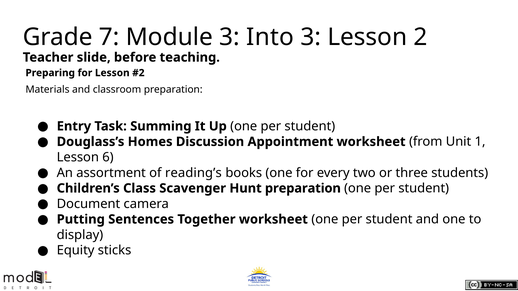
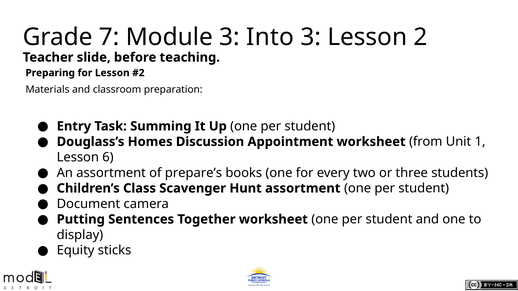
reading’s: reading’s -> prepare’s (193, 173)
Hunt preparation: preparation -> assortment (303, 189)
